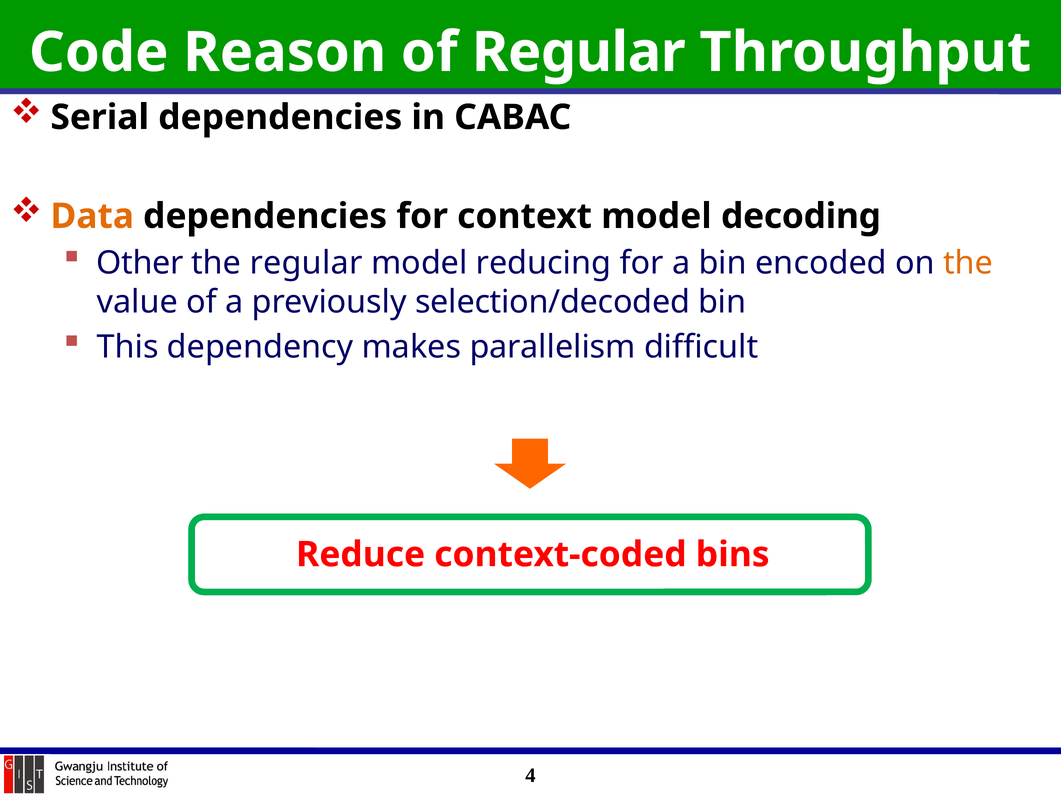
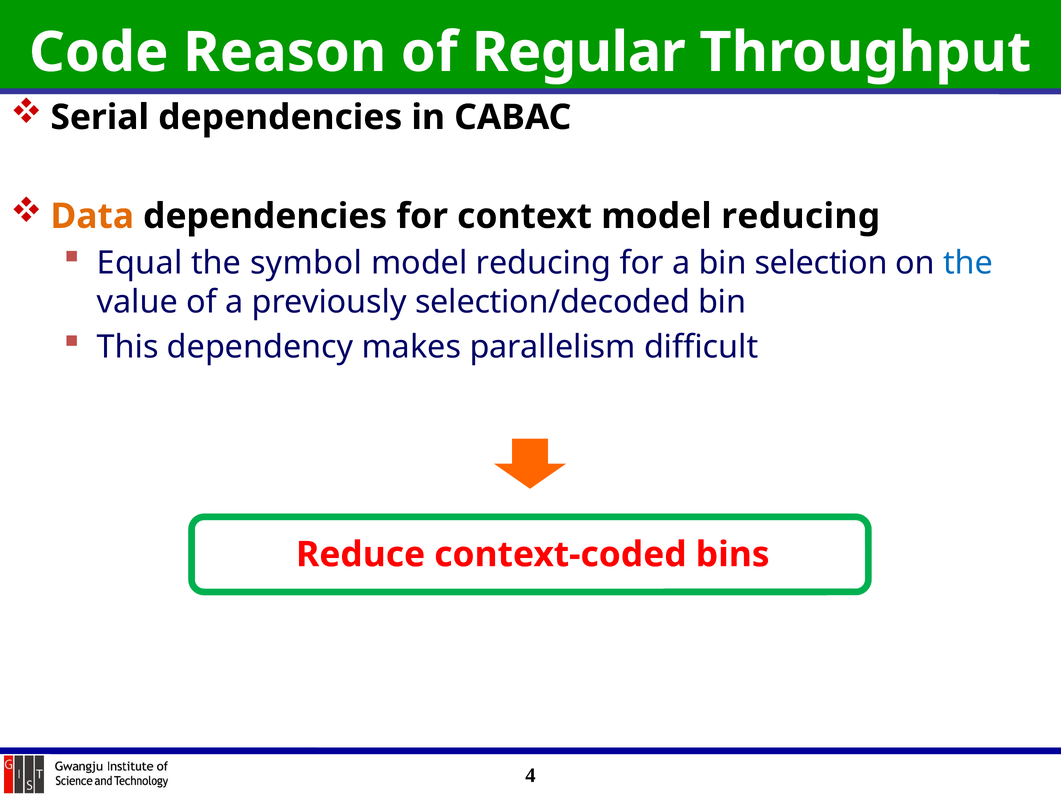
context model decoding: decoding -> reducing (801, 216)
Other: Other -> Equal (140, 263)
the regular: regular -> symbol (306, 263)
encoded: encoded -> selection (821, 263)
the colour: orange -> blue (968, 263)
